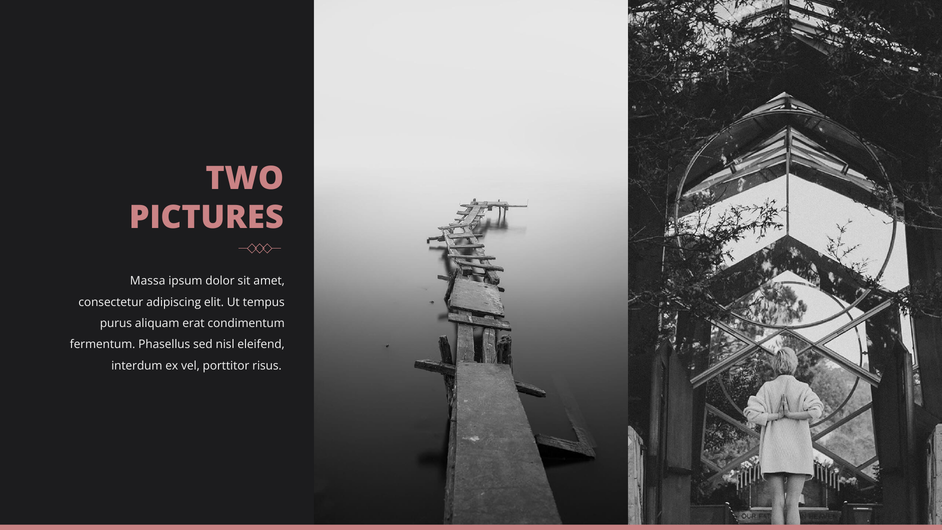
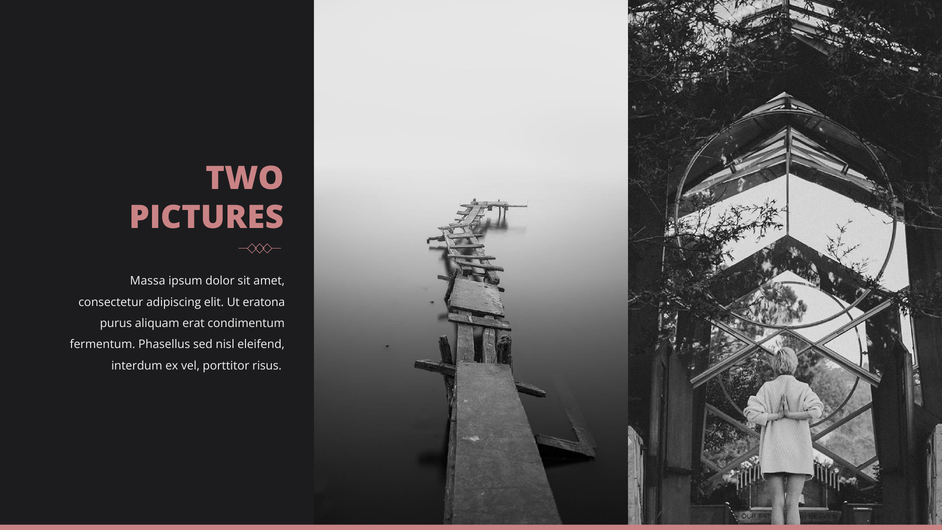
tempus: tempus -> eratona (264, 302)
